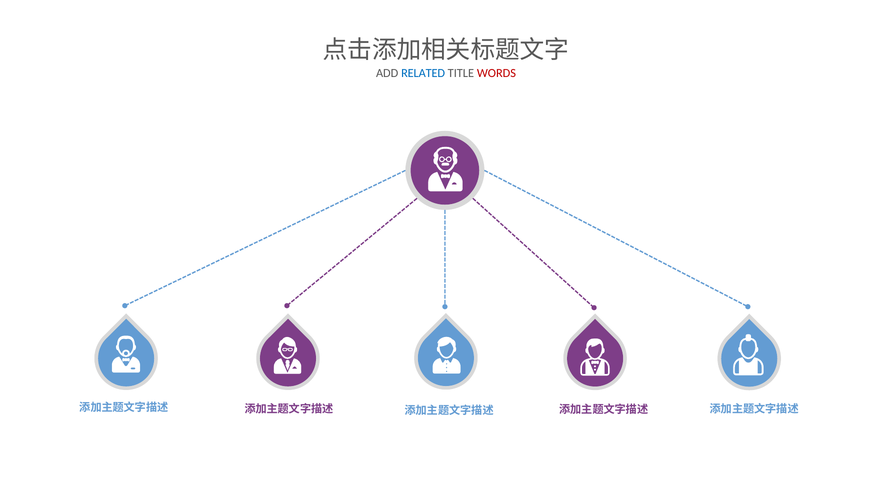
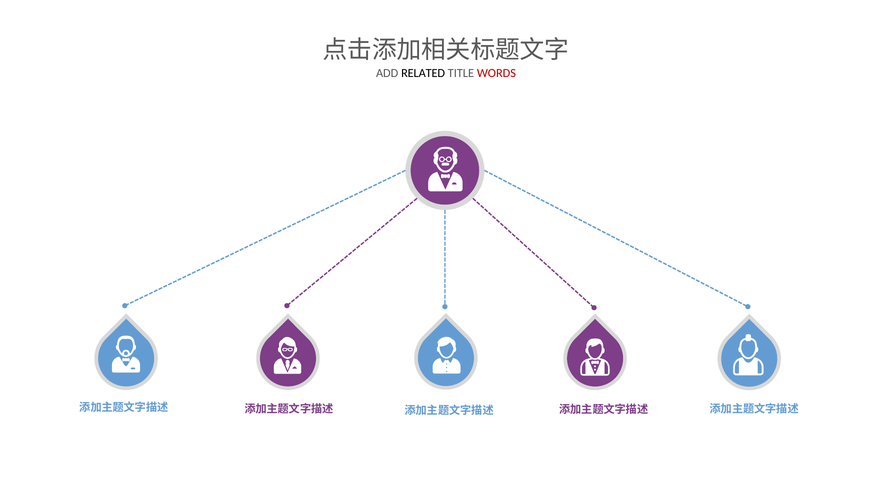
RELATED colour: blue -> black (423, 73)
